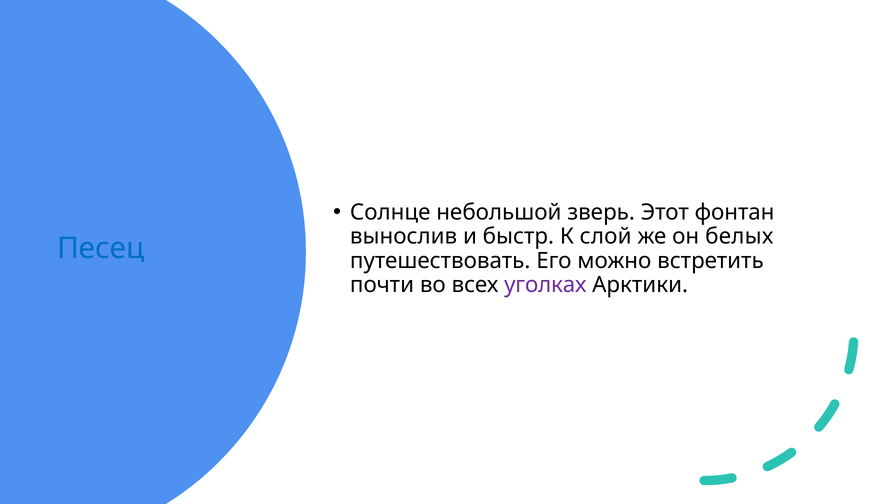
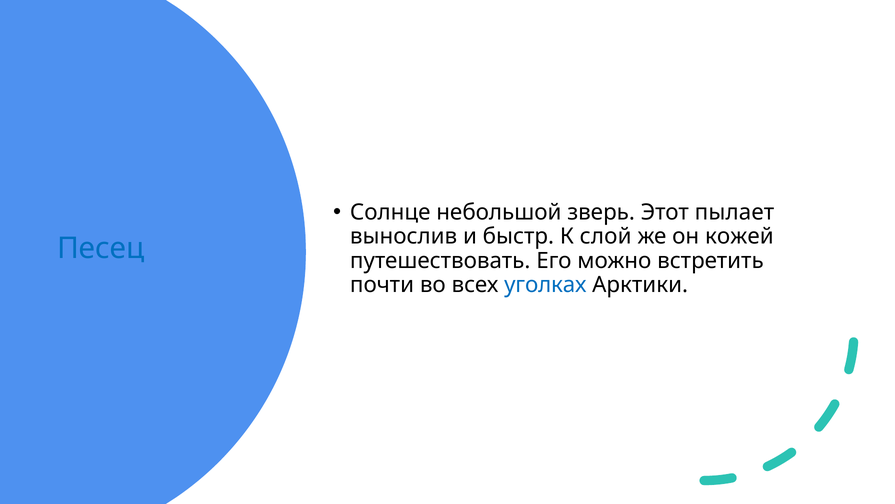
фонтан: фонтан -> пылает (734, 212)
белых: белых -> кожей (739, 236)
уголках colour: purple -> blue (545, 285)
